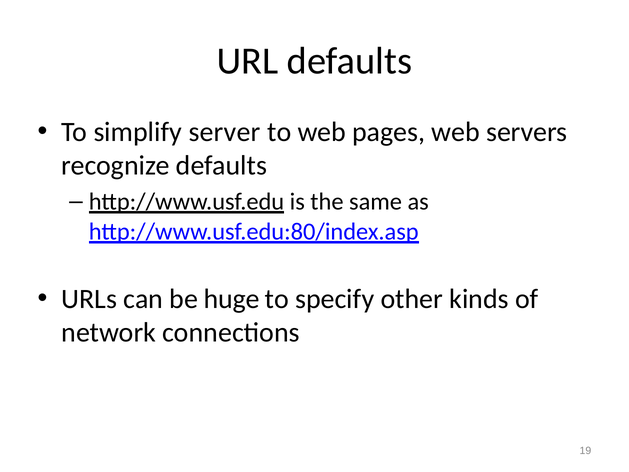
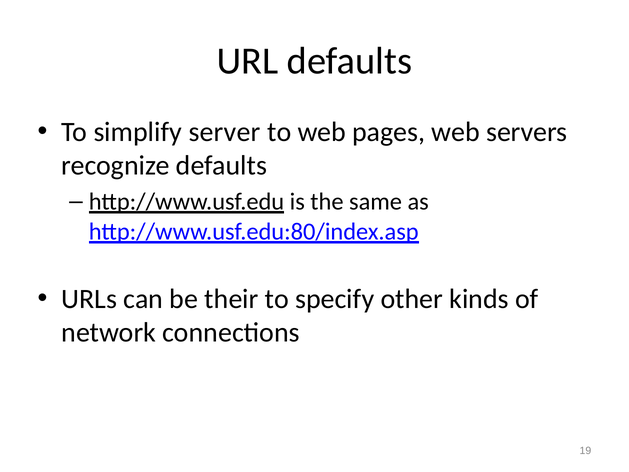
huge: huge -> their (232, 299)
